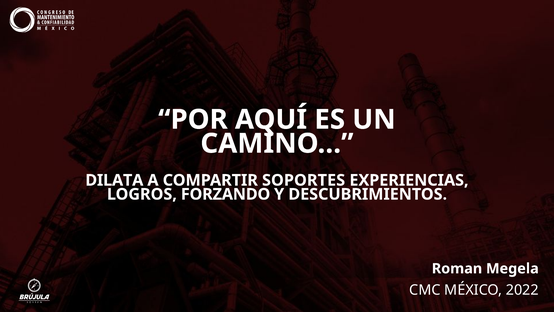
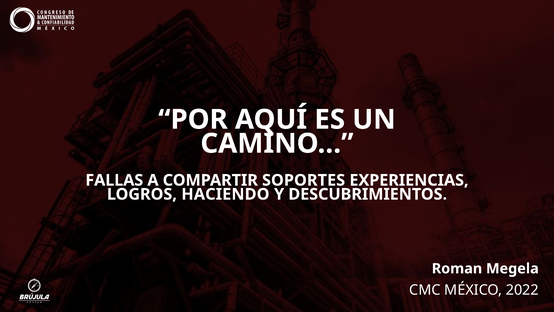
DILATA: DILATA -> FALLAS (114, 180)
FORZANDO: FORZANDO -> HACIENDO (225, 194)
